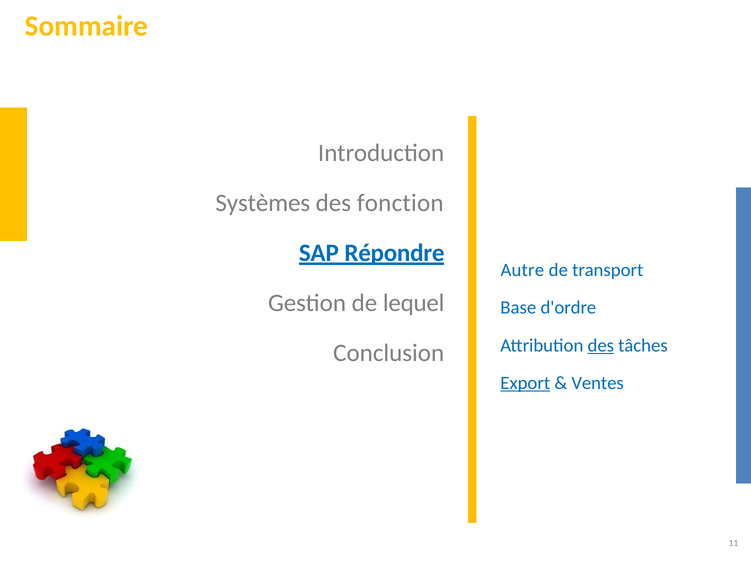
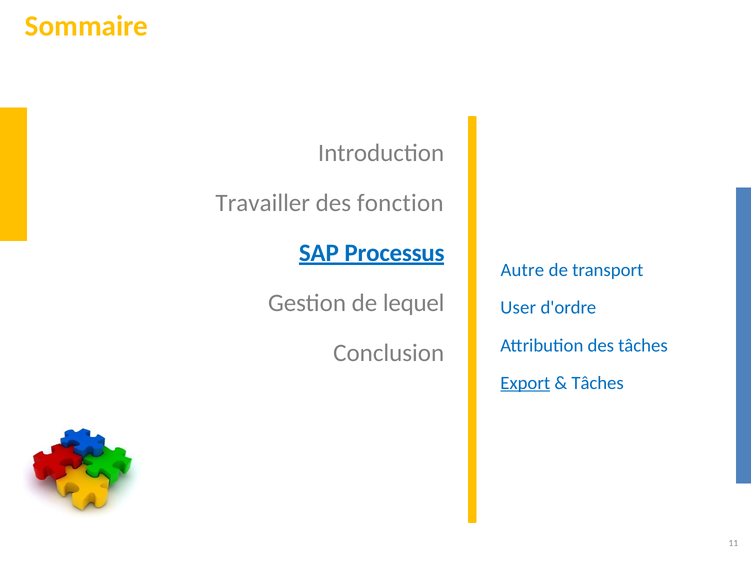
Systèmes: Systèmes -> Travailler (263, 203)
Répondre: Répondre -> Processus (394, 253)
Base: Base -> User (518, 308)
des underline: present -> none (601, 345)
Ventes: Ventes -> Tâches (598, 383)
